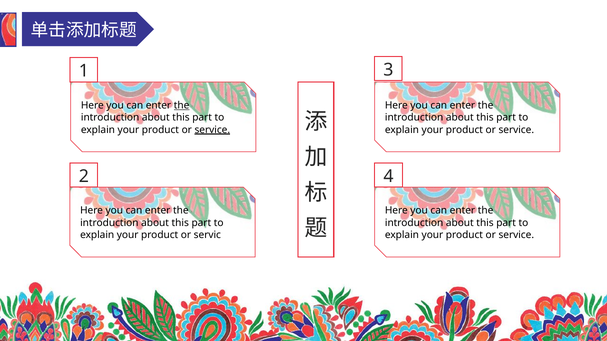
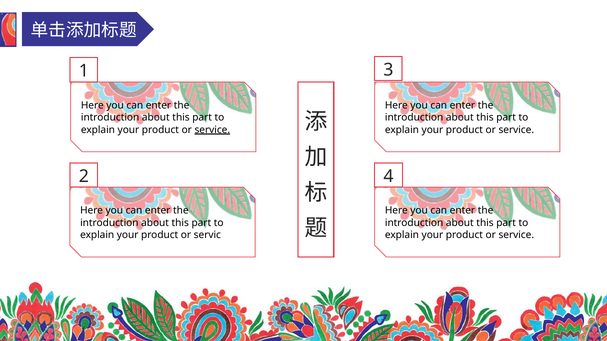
the underline: present -> none (182, 106)
